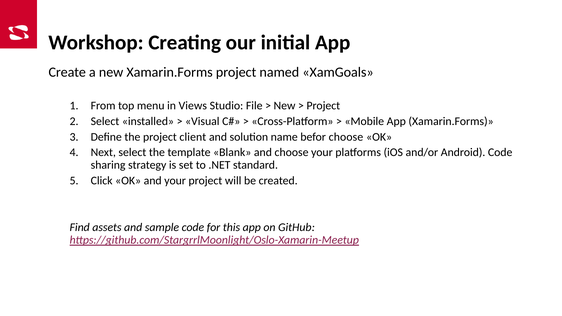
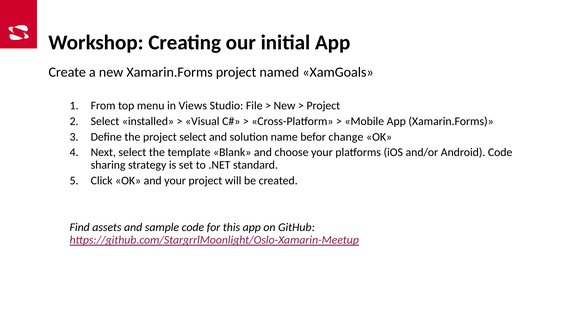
project client: client -> select (193, 137)
befor choose: choose -> change (346, 137)
